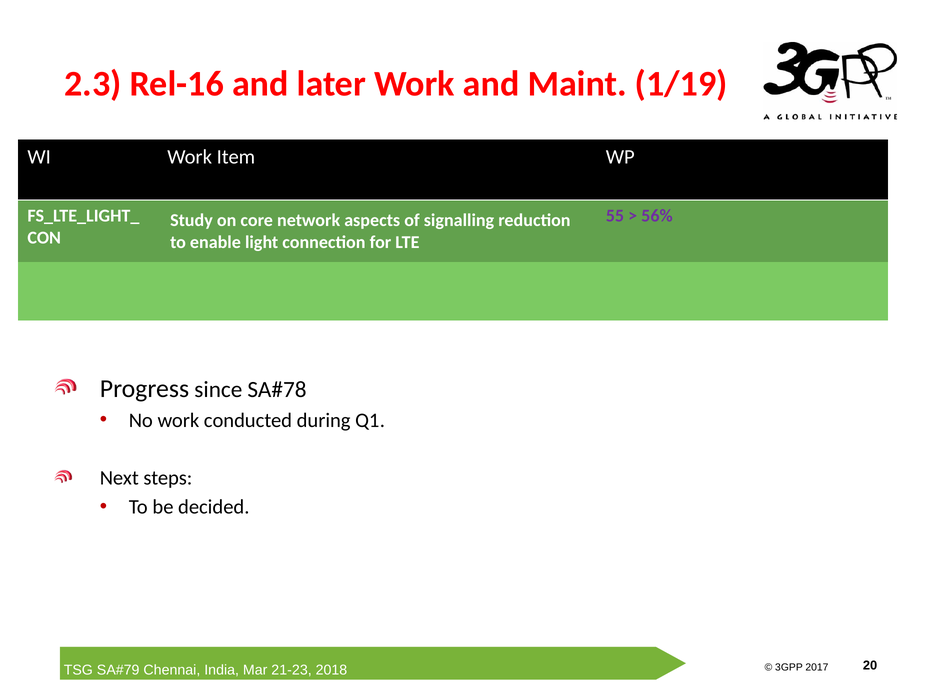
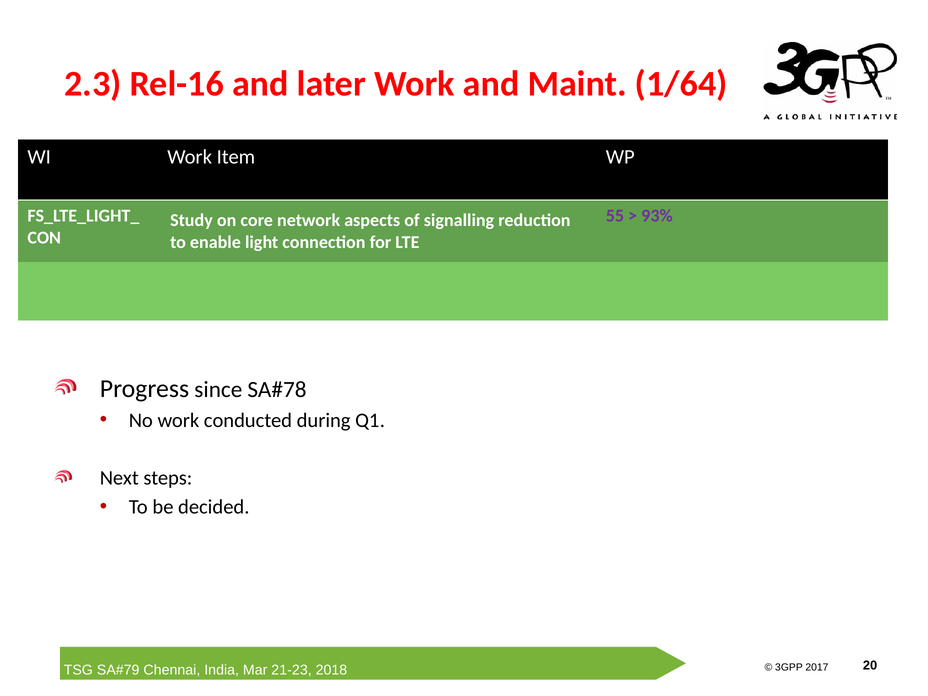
1/19: 1/19 -> 1/64 (681, 84)
56%: 56% -> 93% (657, 216)
